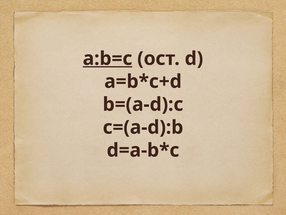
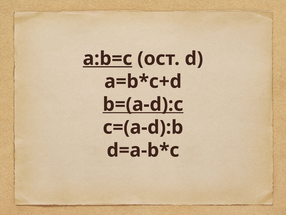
b=(a-d):c underline: none -> present (143, 104)
